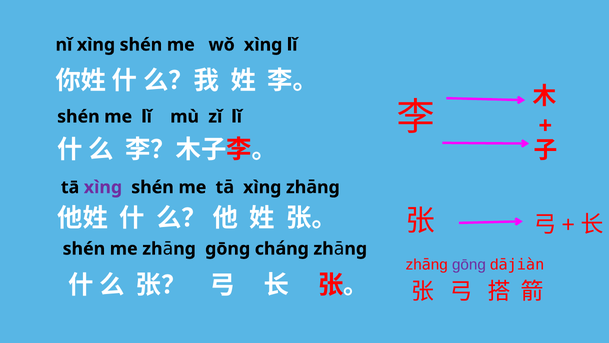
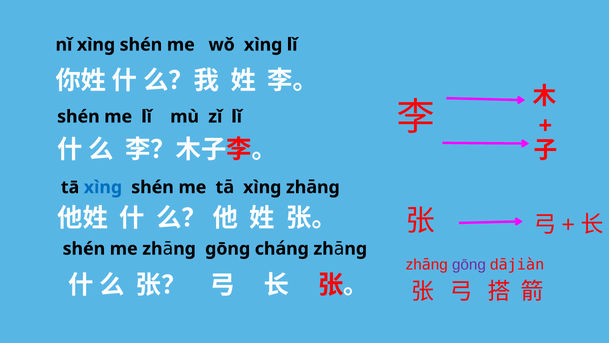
xìnɡ colour: purple -> blue (103, 187)
